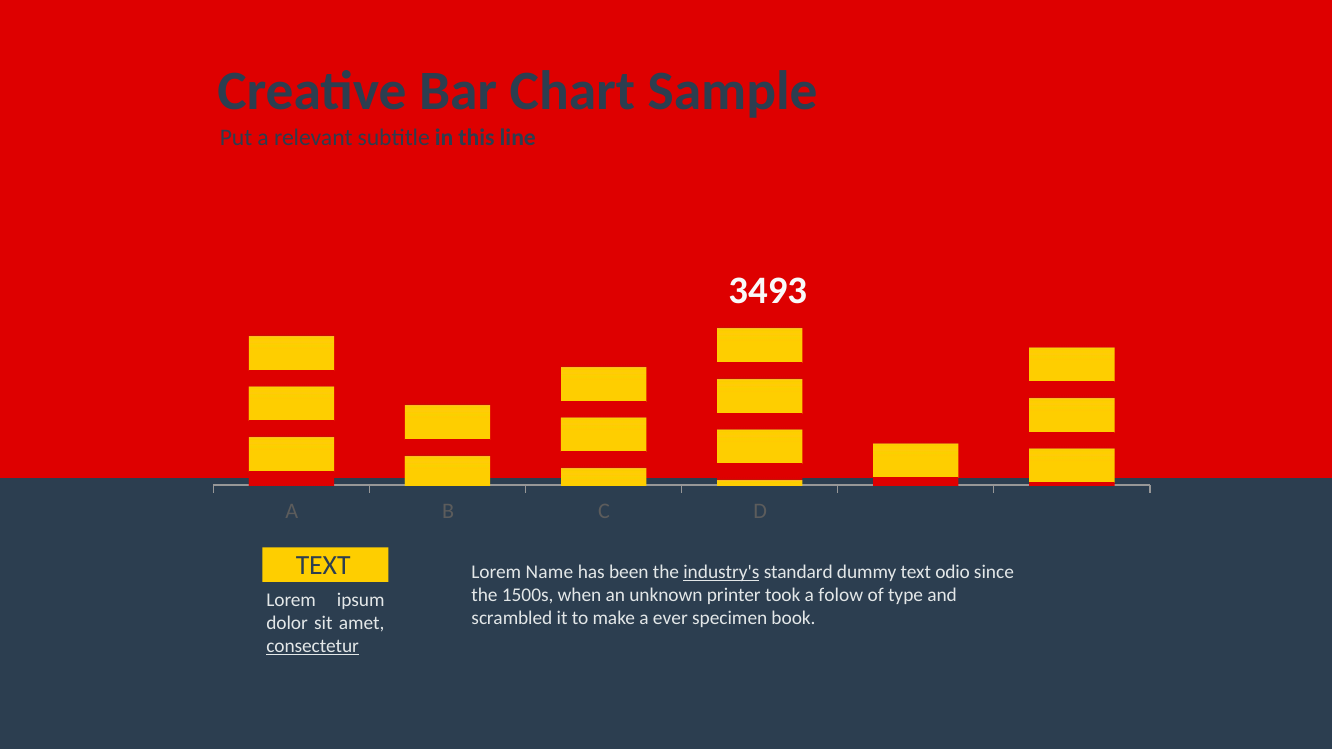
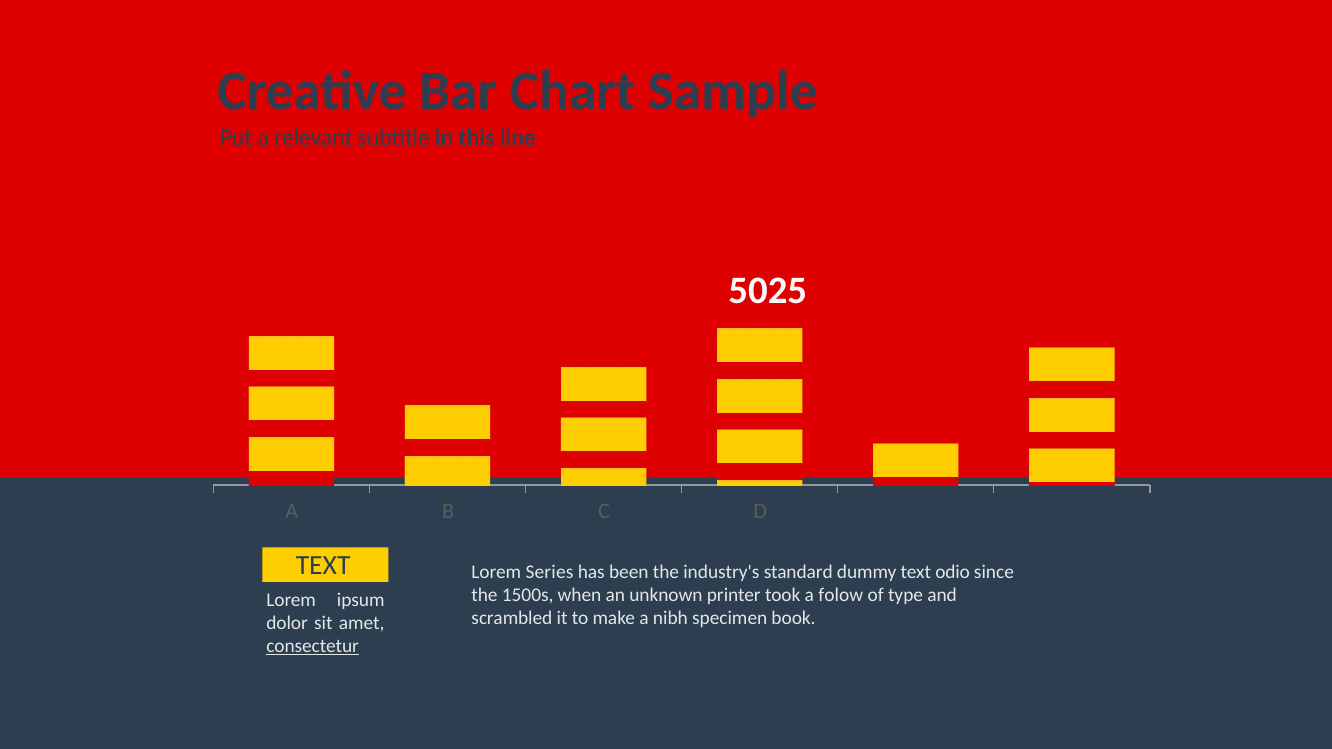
3493: 3493 -> 5025 (768, 291)
Name: Name -> Series (549, 572)
industry's underline: present -> none (721, 572)
ever: ever -> nibh (670, 619)
